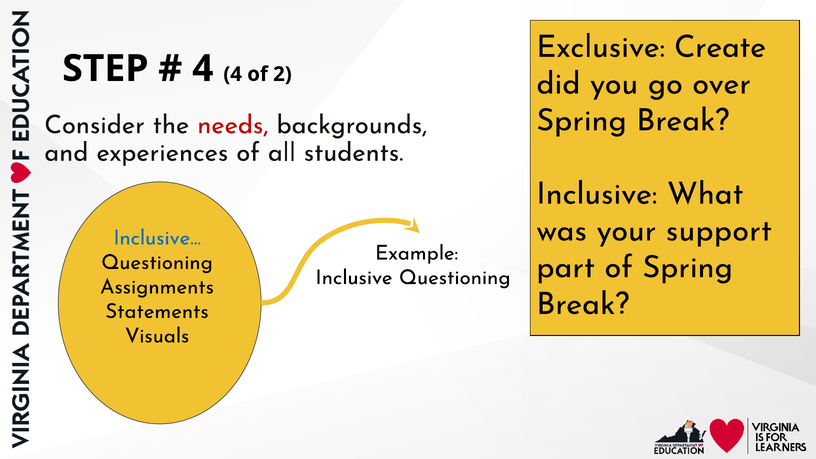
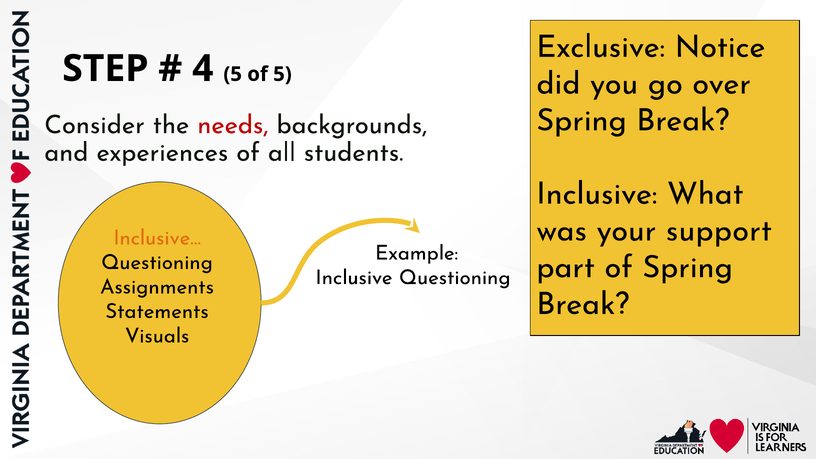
Create: Create -> Notice (720, 47)
4 4: 4 -> 5 (233, 74)
of 2: 2 -> 5 (282, 74)
Inclusive… colour: blue -> orange (157, 238)
